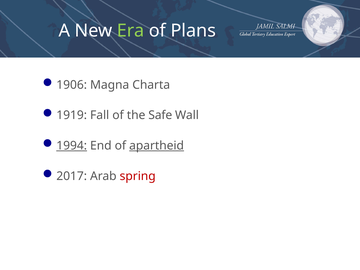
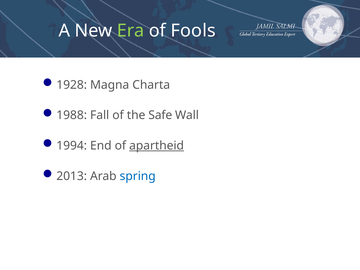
Plans: Plans -> Fools (193, 31)
1906: 1906 -> 1928 (72, 85)
1919: 1919 -> 1988 (72, 115)
1994 underline: present -> none (72, 146)
2017: 2017 -> 2013 (72, 176)
spring colour: red -> blue (138, 176)
